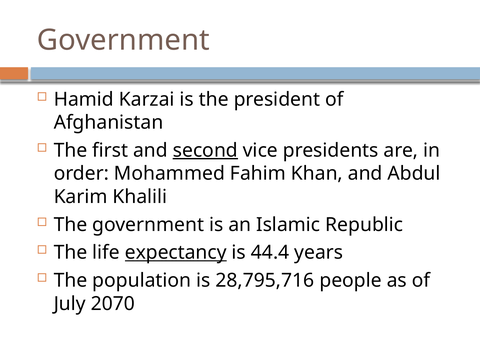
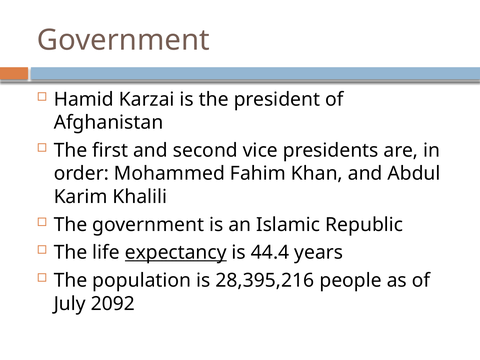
second underline: present -> none (205, 150)
28,795,716: 28,795,716 -> 28,395,216 (265, 280)
2070: 2070 -> 2092 (113, 304)
